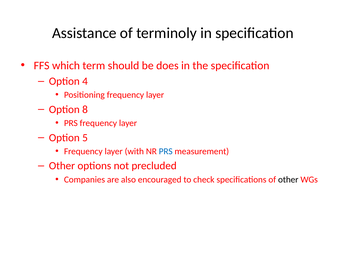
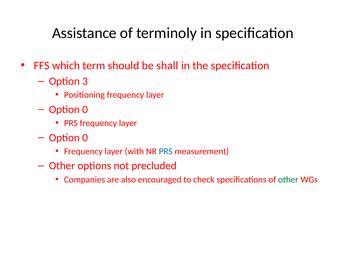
does: does -> shall (167, 66)
4: 4 -> 3 (85, 81)
8: 8 -> 0 (85, 110)
5: 5 -> 0 (85, 138)
other colour: black -> green (288, 180)
